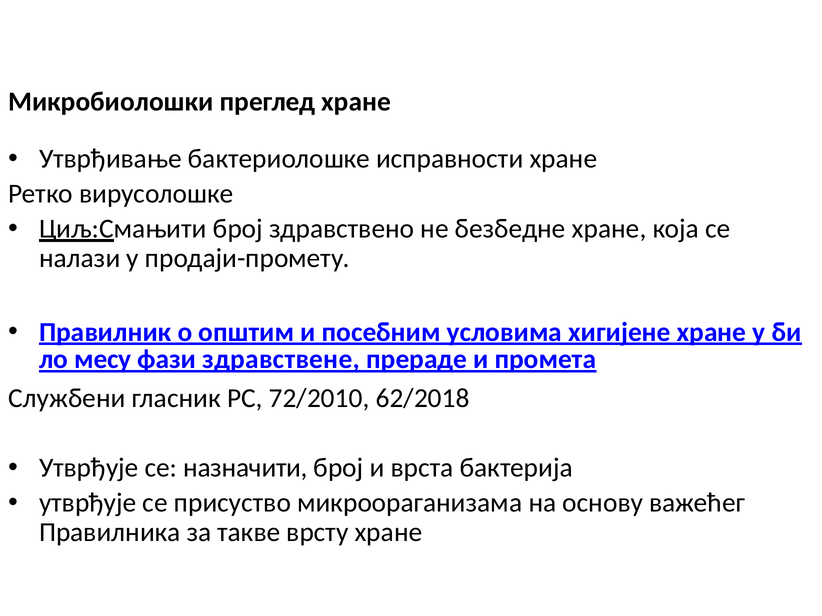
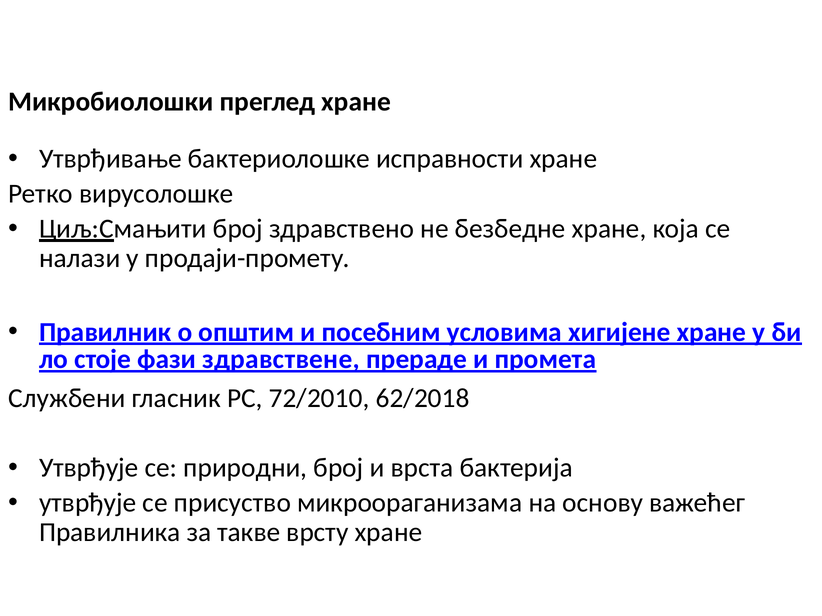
месу: месу -> стоје (103, 360)
назначити: назначити -> природни (245, 468)
